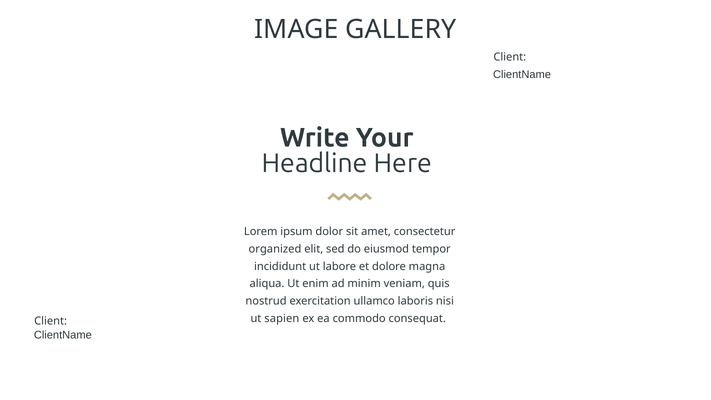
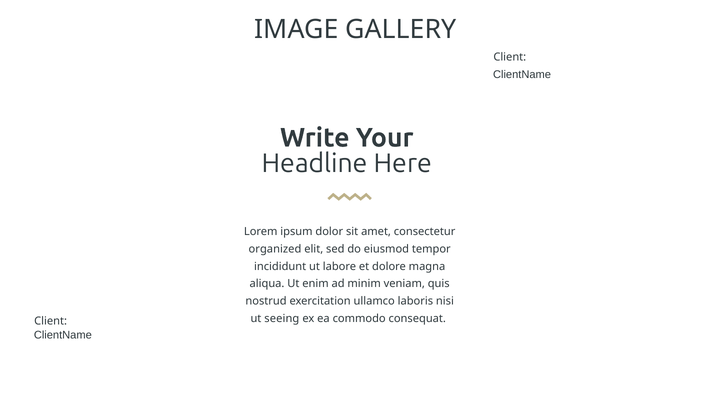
sapien: sapien -> seeing (282, 318)
